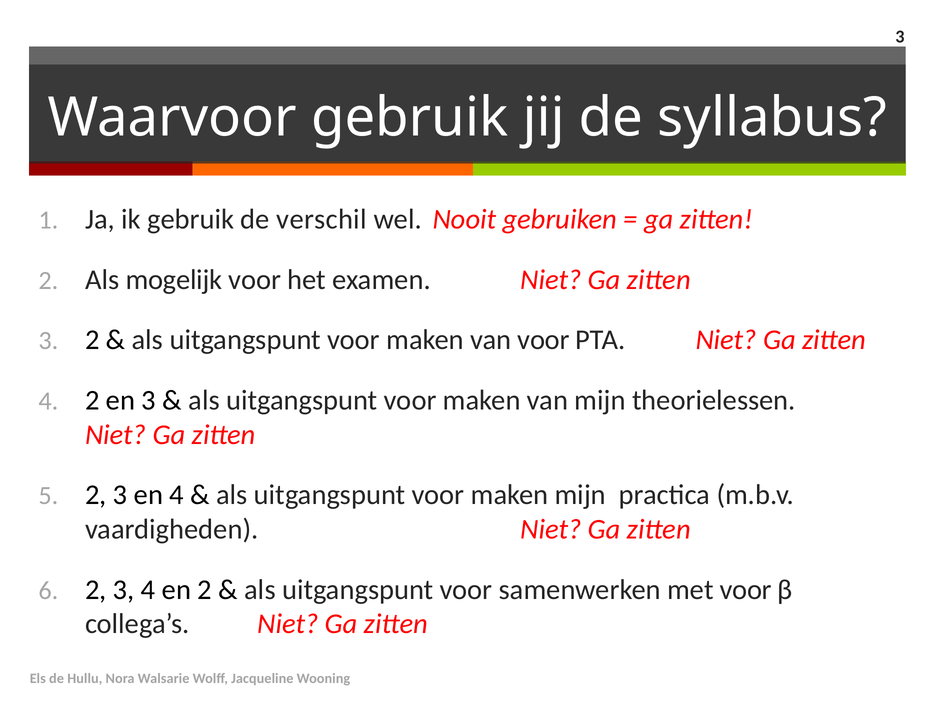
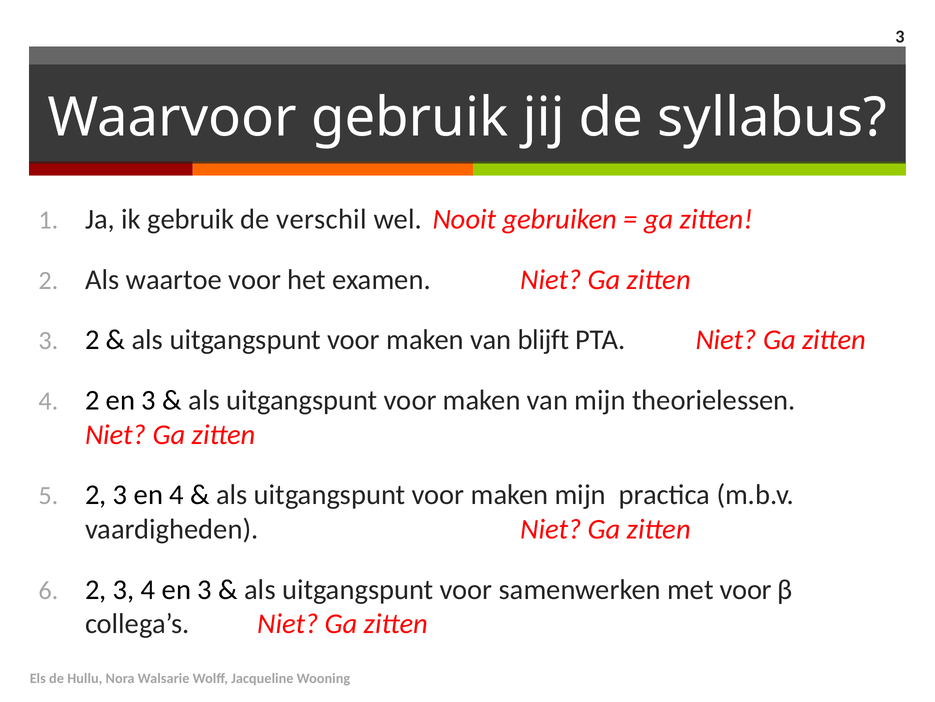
mogelijk: mogelijk -> waartoe (174, 279)
van voor: voor -> blijft (544, 340)
4 en 2: 2 -> 3 (205, 589)
